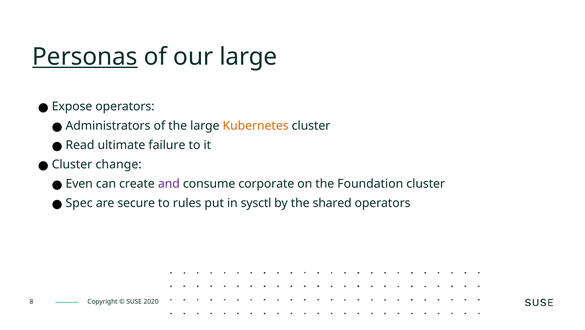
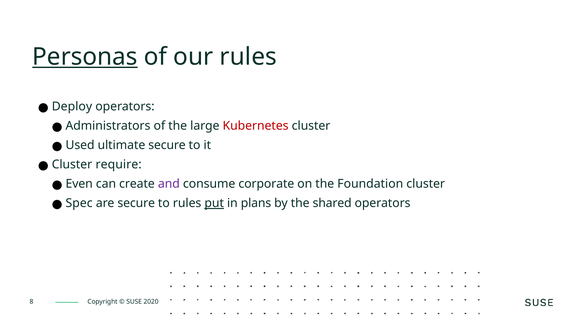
our large: large -> rules (248, 57)
Expose: Expose -> Deploy (72, 106)
Kubernetes colour: orange -> red (256, 126)
Read: Read -> Used (80, 145)
ultimate failure: failure -> secure (167, 145)
change: change -> require (119, 164)
put underline: none -> present (214, 203)
sysctl: sysctl -> plans (256, 203)
